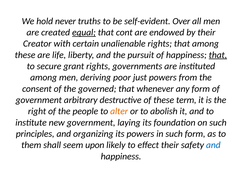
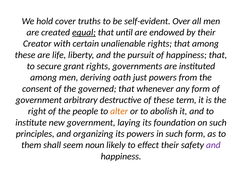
never: never -> cover (65, 21)
cont: cont -> until (124, 32)
that underline: present -> none (218, 55)
poor: poor -> oath (122, 78)
upon: upon -> noun (95, 145)
and colour: blue -> purple (213, 145)
